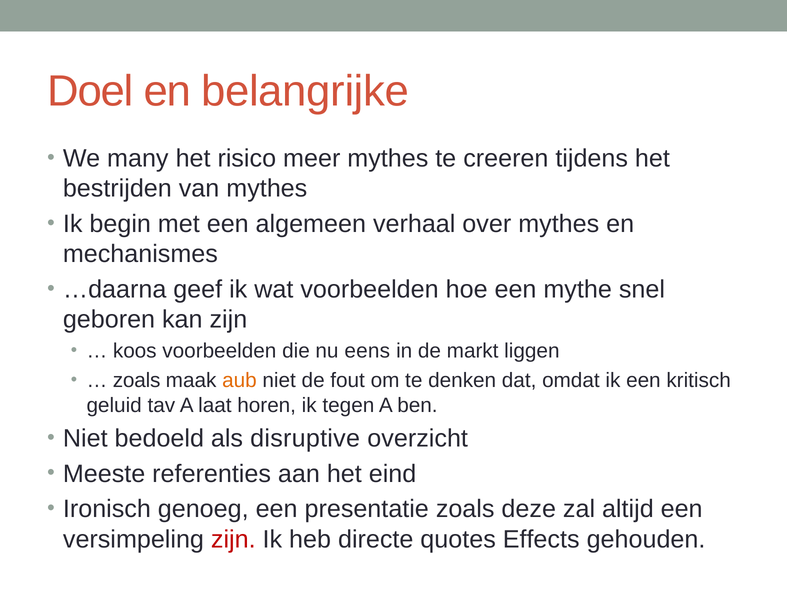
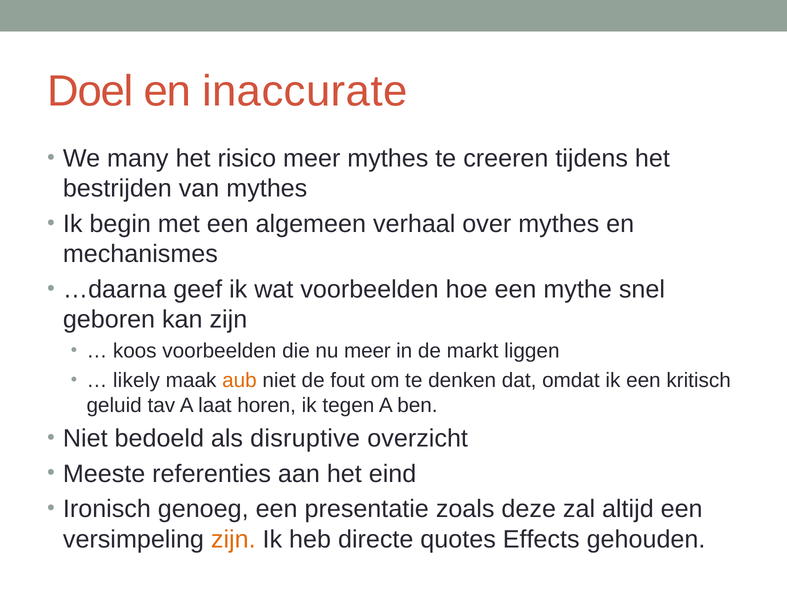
belangrijke: belangrijke -> inaccurate (305, 92)
nu eens: eens -> meer (367, 351)
zoals: zoals -> likely (136, 381)
zijn colour: red -> orange (233, 539)
